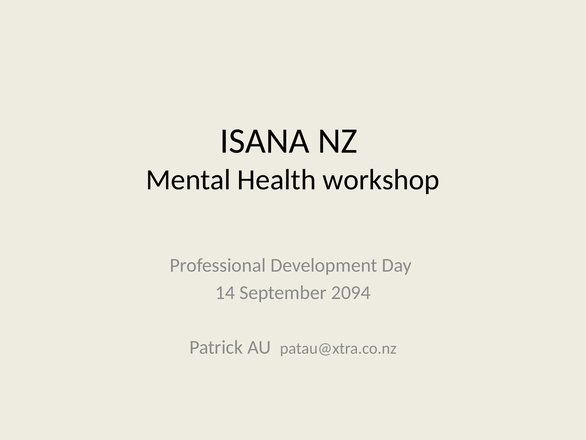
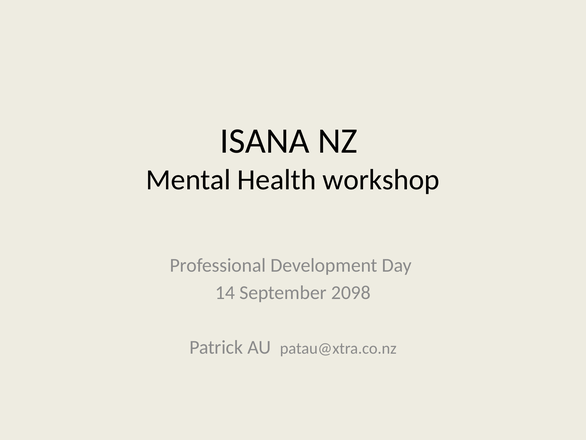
2094: 2094 -> 2098 (351, 292)
